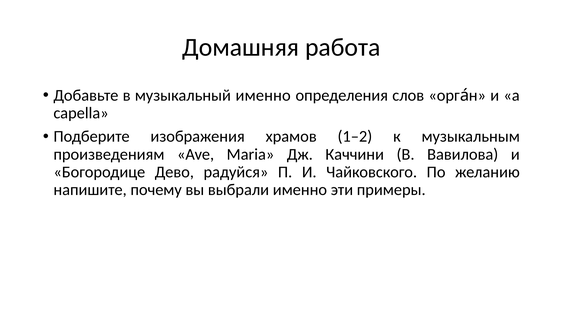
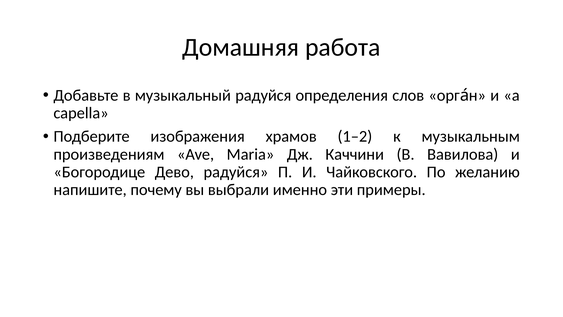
музыкальный именно: именно -> радуйся (263, 95)
